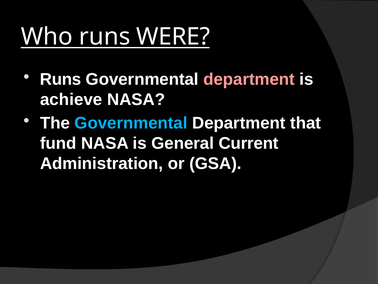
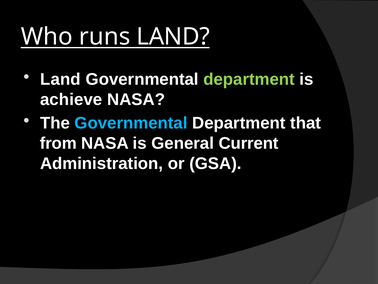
runs WERE: WERE -> LAND (173, 37)
Runs: Runs -> Land (60, 79)
department colour: pink -> light green (249, 79)
fund: fund -> from (58, 143)
